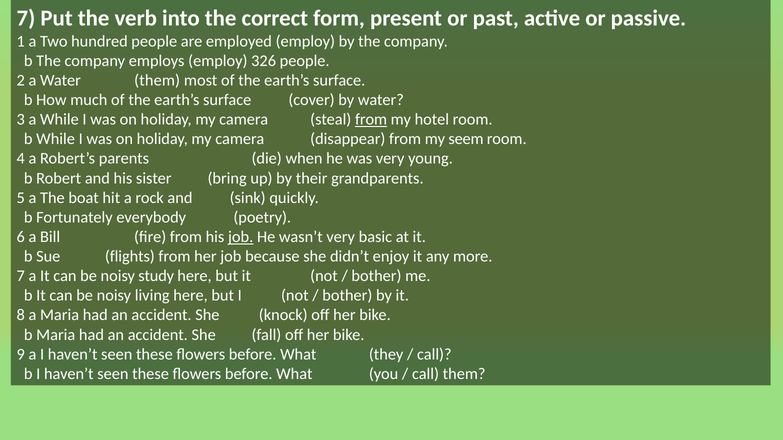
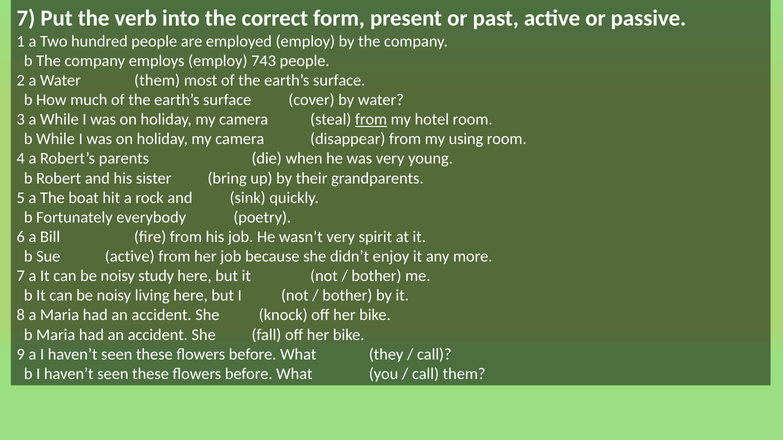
326: 326 -> 743 (264, 61)
seem: seem -> using (466, 139)
job underline: present -> none (241, 237)
basic: basic -> spirit (375, 237)
Sue flights: flights -> active (130, 257)
